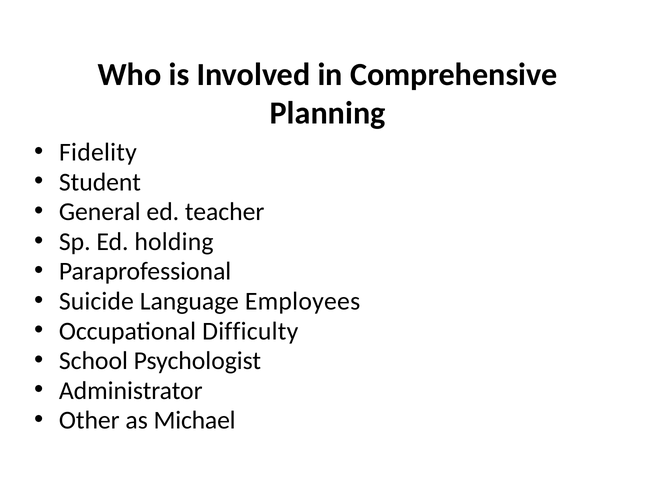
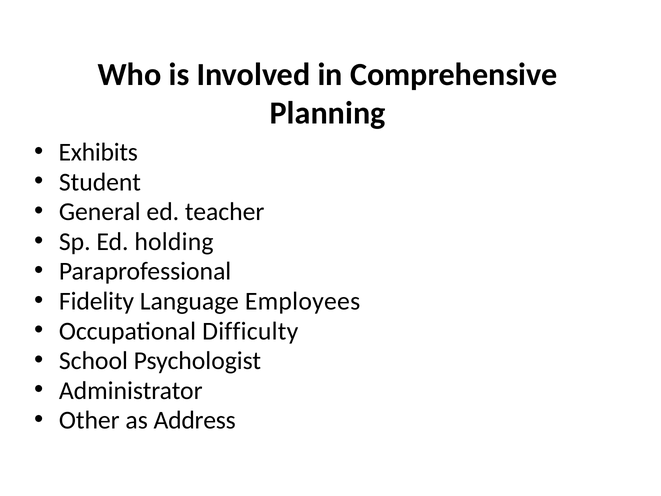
Fidelity: Fidelity -> Exhibits (98, 152)
Suicide: Suicide -> Fidelity (97, 301)
Michael: Michael -> Address (195, 420)
